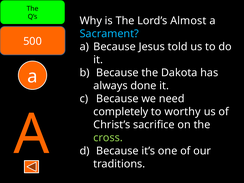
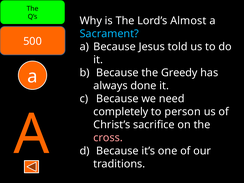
Dakota: Dakota -> Greedy (179, 73)
worthy: worthy -> person (183, 112)
cross colour: light green -> pink (108, 138)
